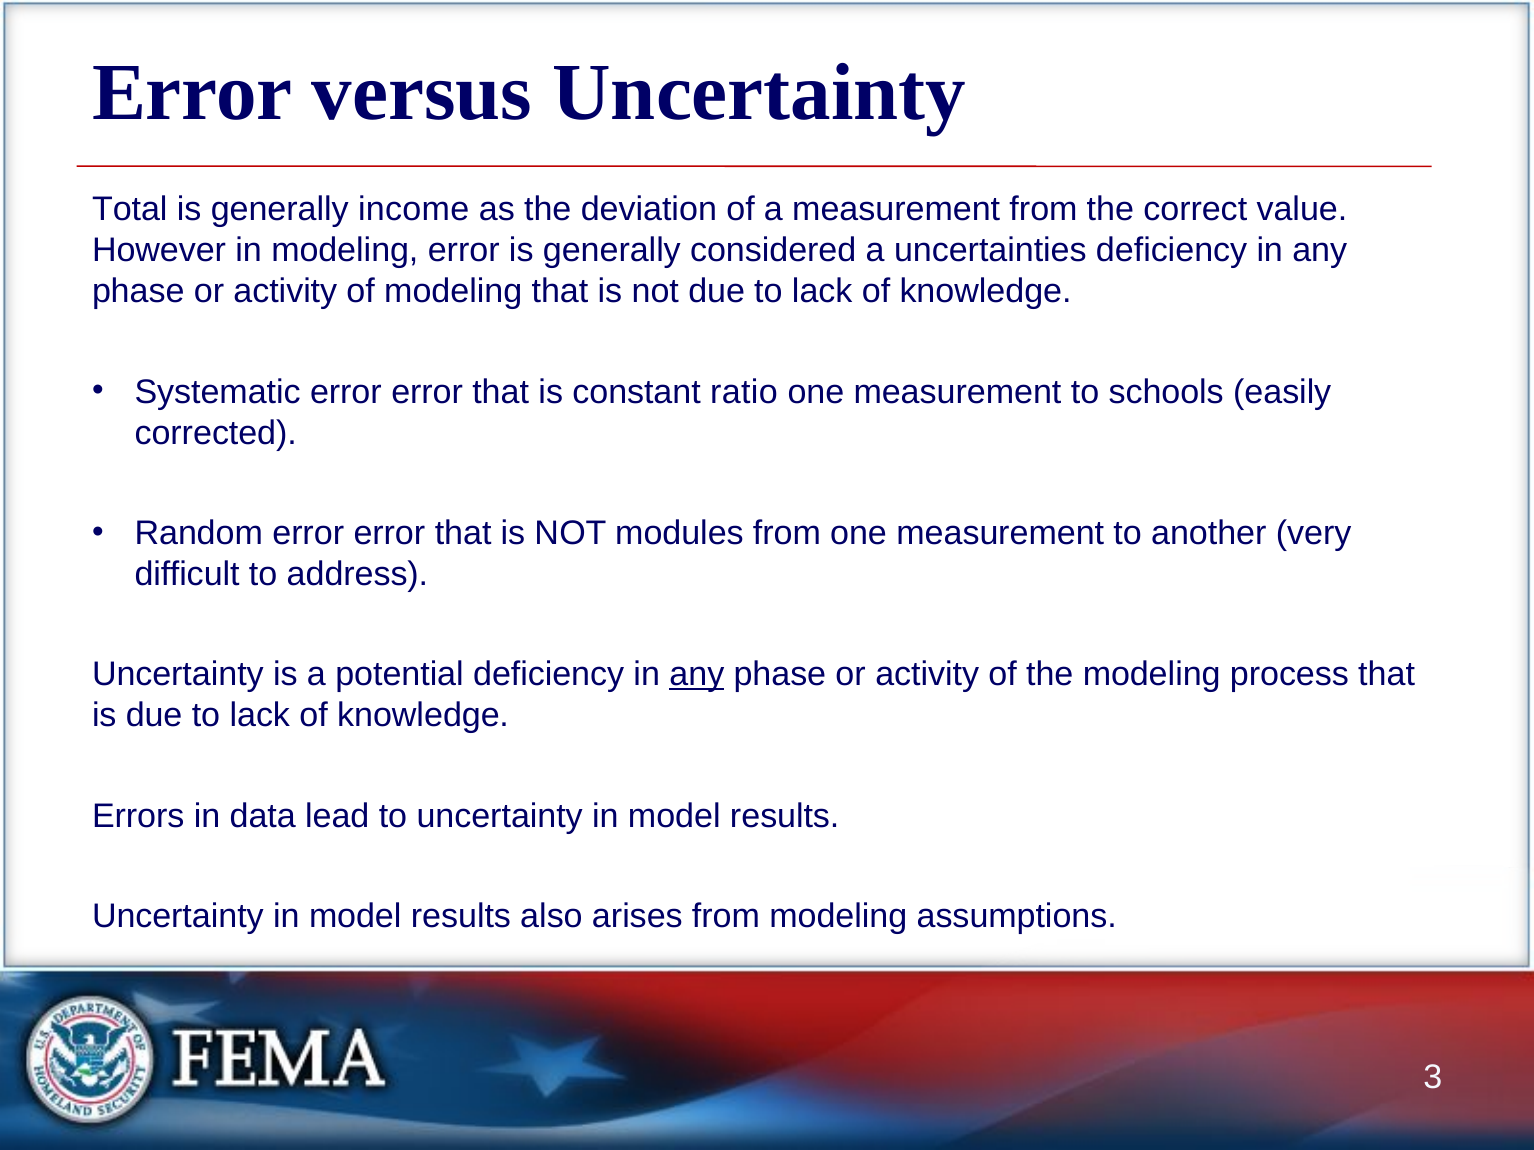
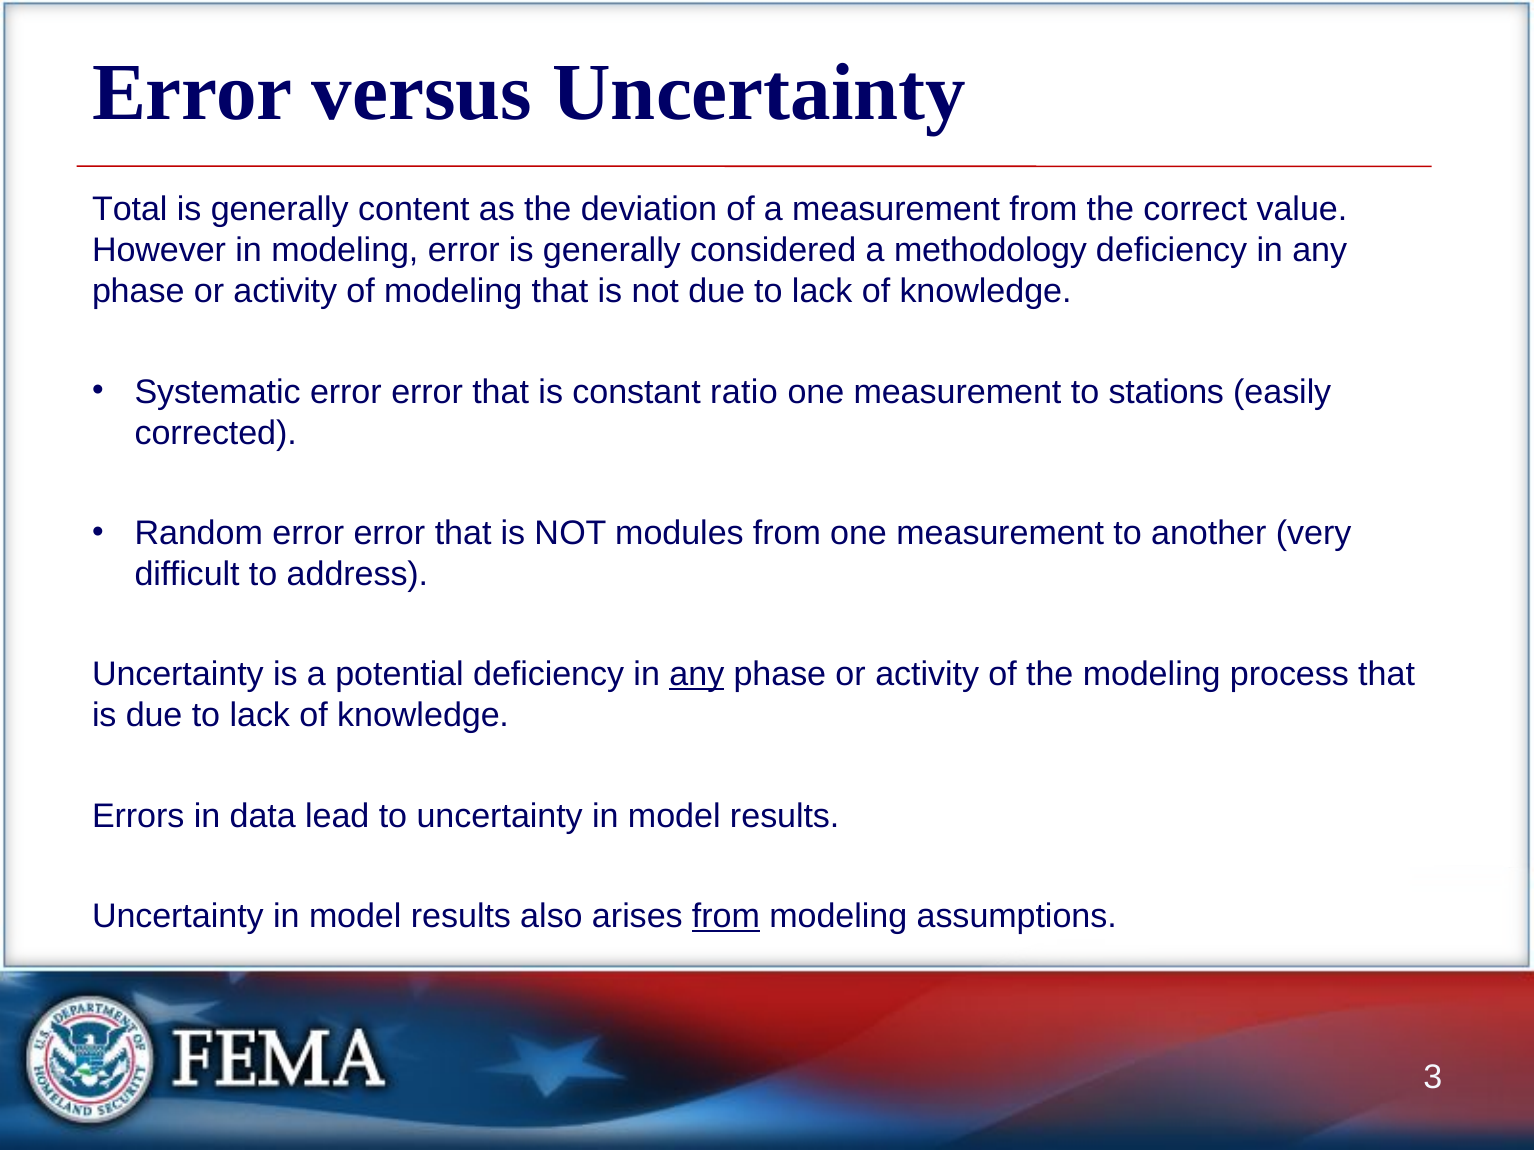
income: income -> content (414, 210)
uncertainties: uncertainties -> methodology (990, 251)
schools: schools -> stations (1166, 392)
from underline: none -> present (726, 917)
